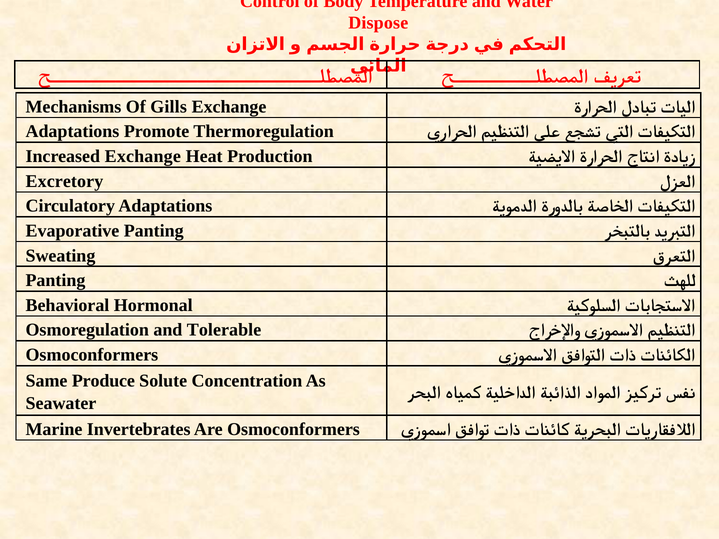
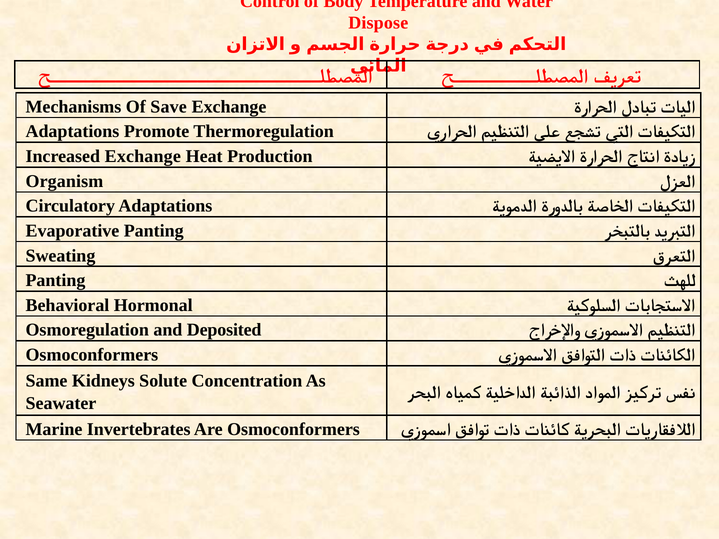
Gills: Gills -> Save (169, 107)
Excretory: Excretory -> Organism (64, 181)
Tolerable: Tolerable -> Deposited (224, 330)
Produce: Produce -> Kidneys (103, 381)
